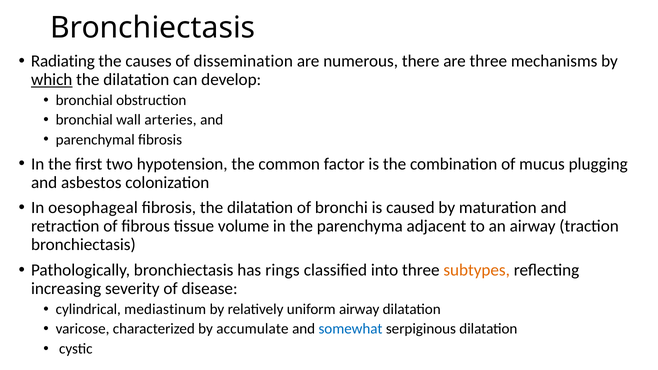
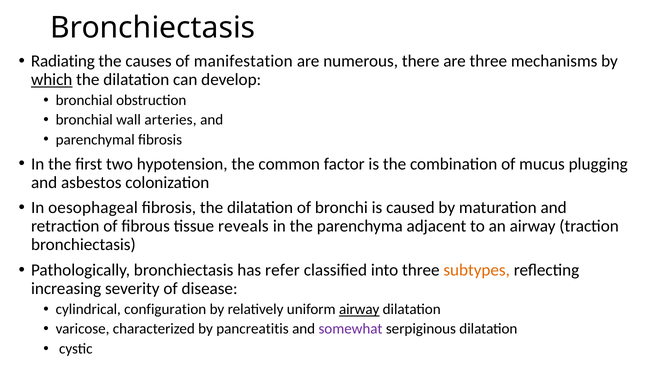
dissemination: dissemination -> manifestation (243, 61)
volume: volume -> reveals (243, 226)
rings: rings -> refer (282, 270)
mediastinum: mediastinum -> configuration (165, 309)
airway underline: none -> present (359, 309)
accumulate: accumulate -> pancreatitis (252, 329)
somewhat colour: blue -> purple (351, 329)
